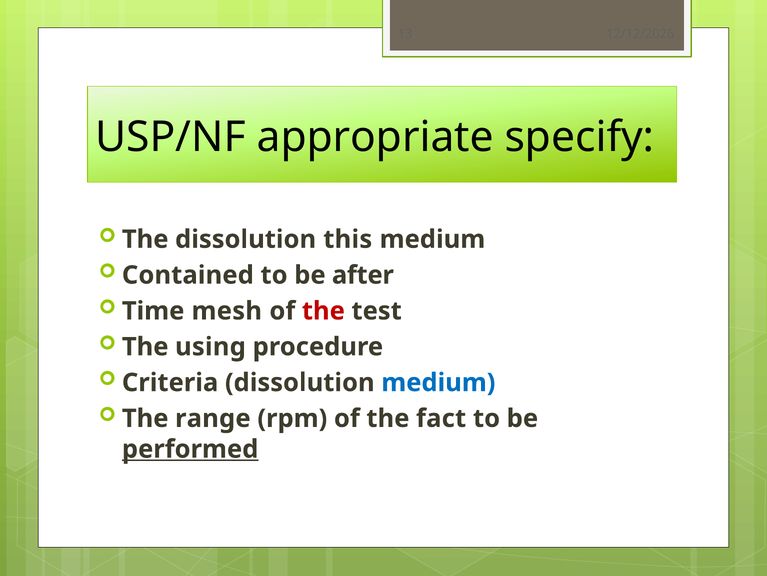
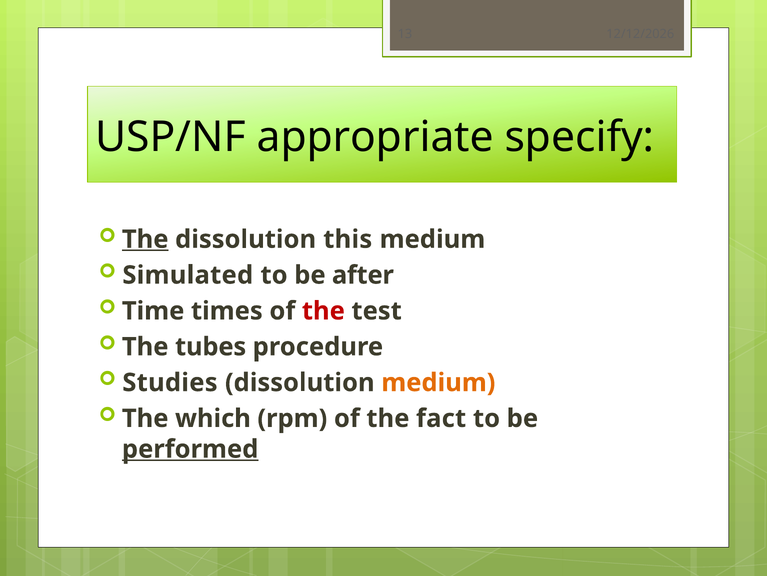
The underline: none -> present (145, 239)
Contained: Contained -> Simulated (188, 275)
mesh: mesh -> times (227, 311)
using: using -> tubes (211, 346)
Criteria: Criteria -> Studies (170, 382)
medium colour: blue -> orange (438, 382)
range: range -> which (213, 418)
